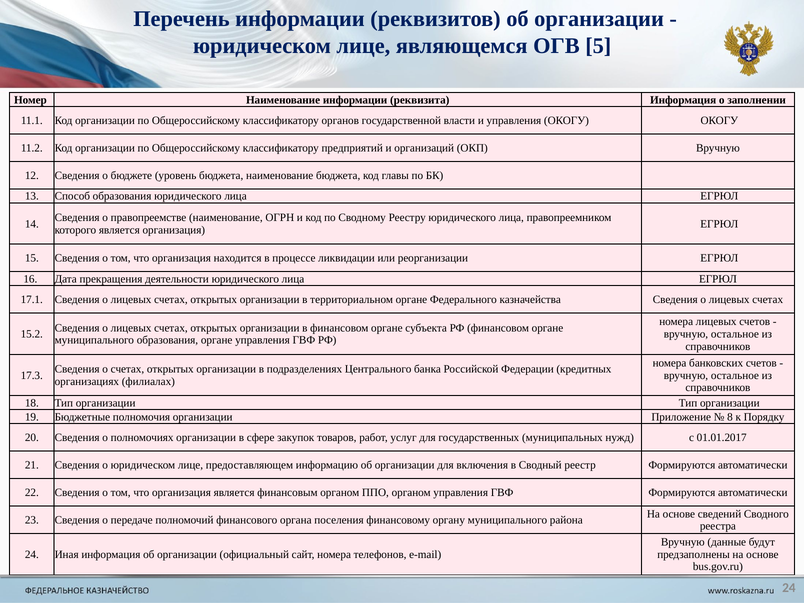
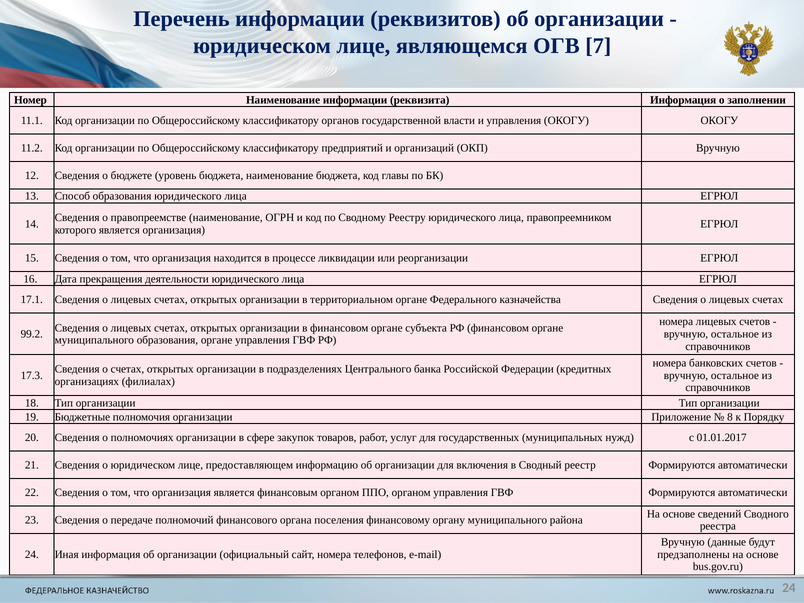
5: 5 -> 7 (598, 46)
15.2: 15.2 -> 99.2 (32, 334)
